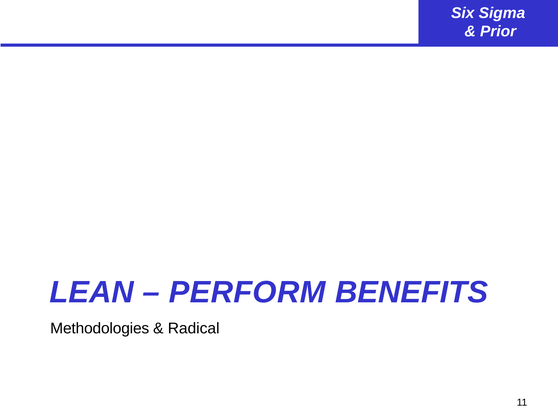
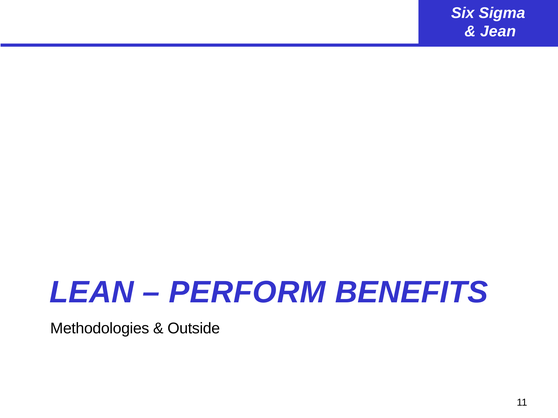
Prior: Prior -> Jean (498, 32)
Radical: Radical -> Outside (194, 329)
